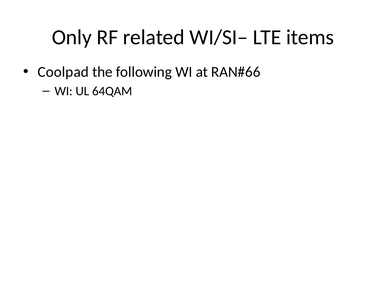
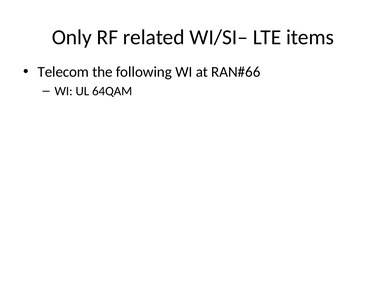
Coolpad: Coolpad -> Telecom (63, 72)
